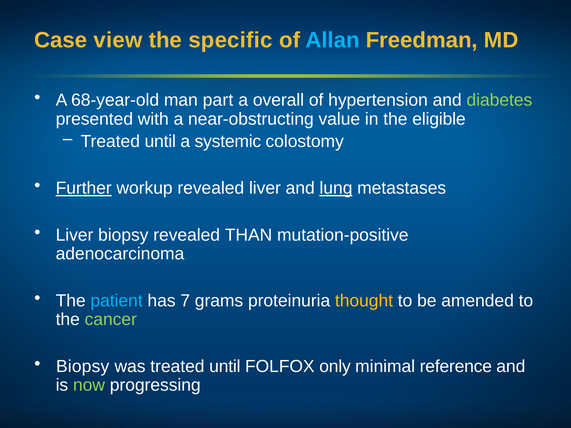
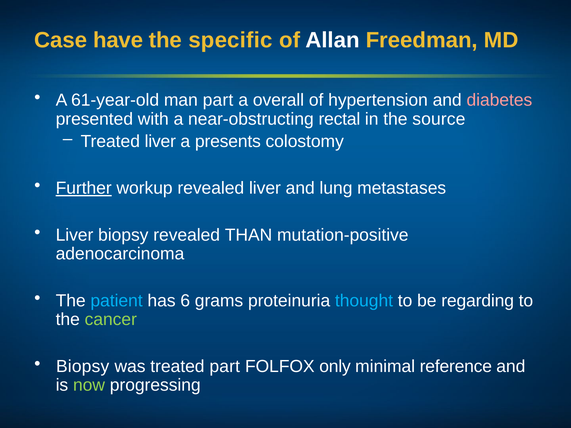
view: view -> have (118, 40)
Allan colour: light blue -> white (333, 40)
68-year-old: 68-year-old -> 61-year-old (115, 100)
diabetes colour: light green -> pink (499, 100)
value: value -> rectal (339, 119)
eligible: eligible -> source (439, 119)
until: until -> liver (160, 141)
systemic: systemic -> presents (228, 141)
lung underline: present -> none (336, 188)
7: 7 -> 6 (185, 301)
thought colour: yellow -> light blue (364, 301)
amended: amended -> regarding (478, 301)
was treated until: until -> part (225, 367)
